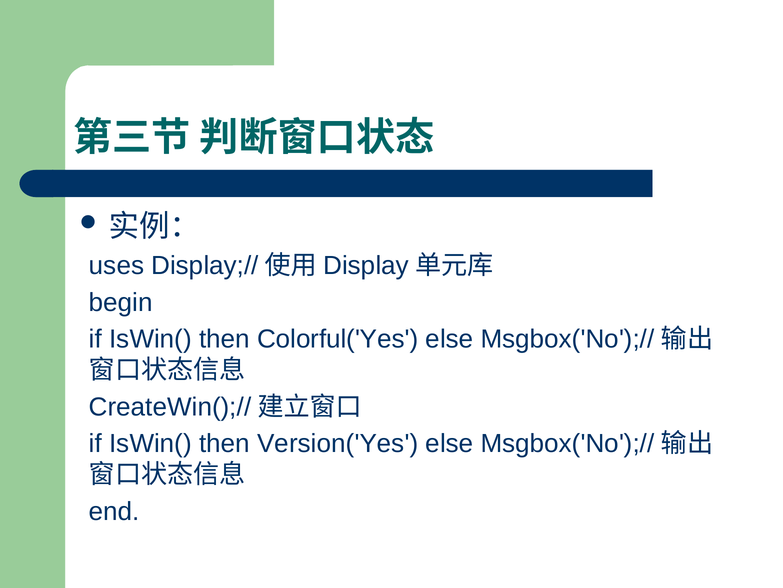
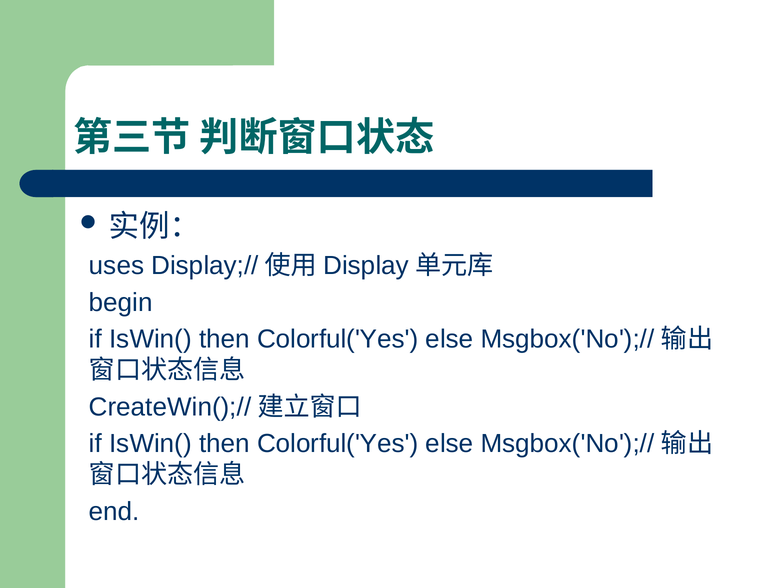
Version('Yes: Version('Yes -> Colorful('Yes (338, 443)
